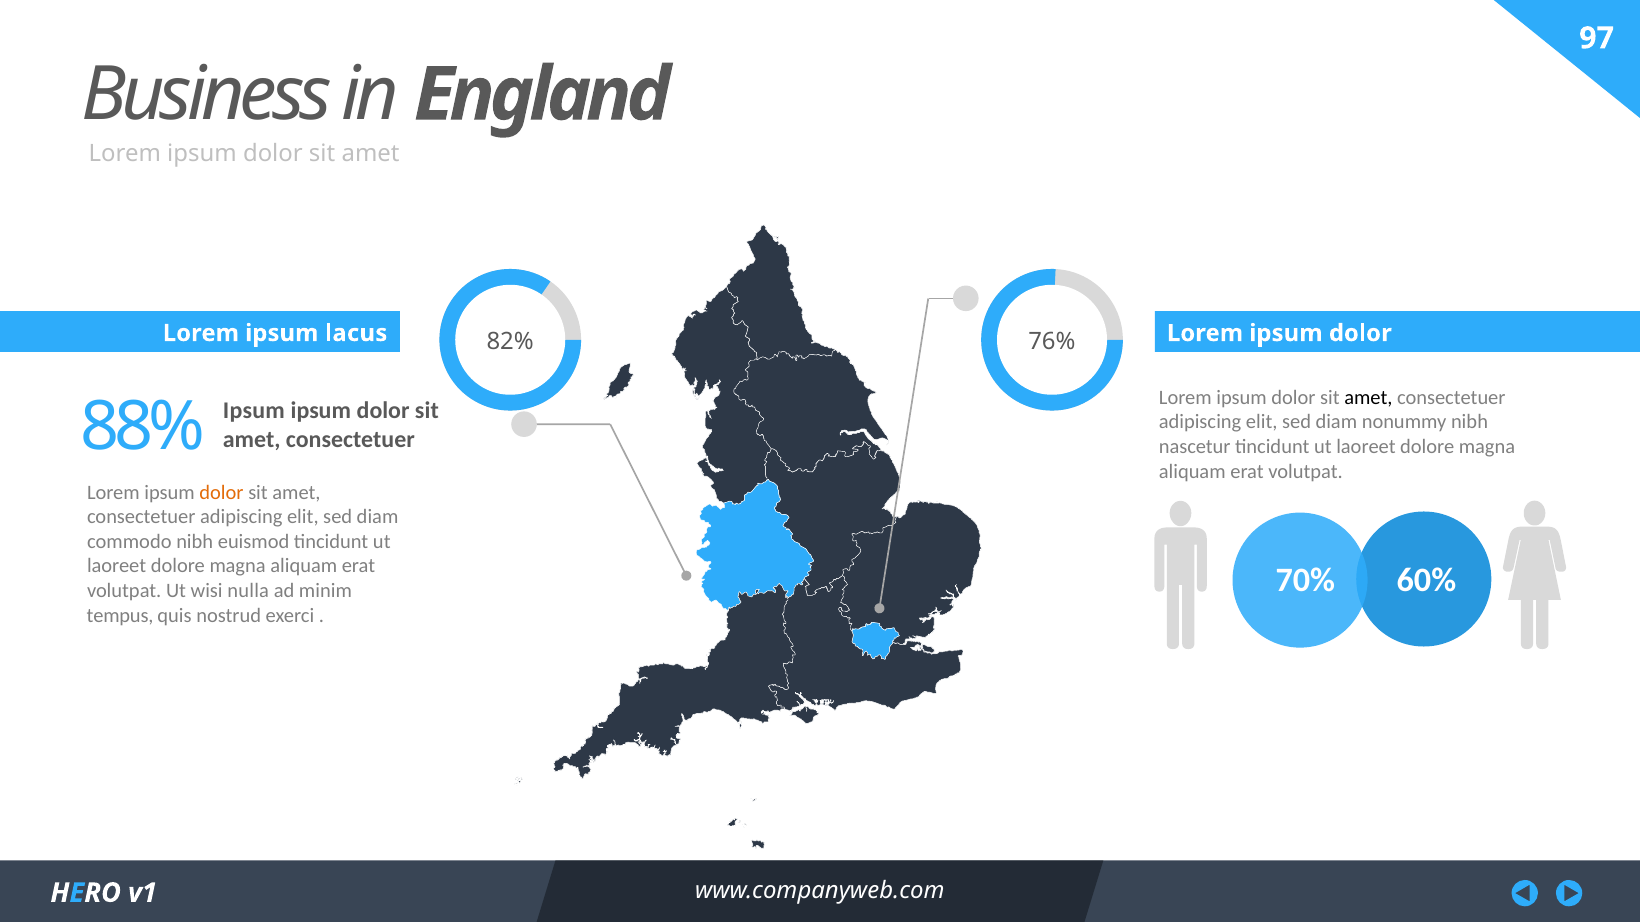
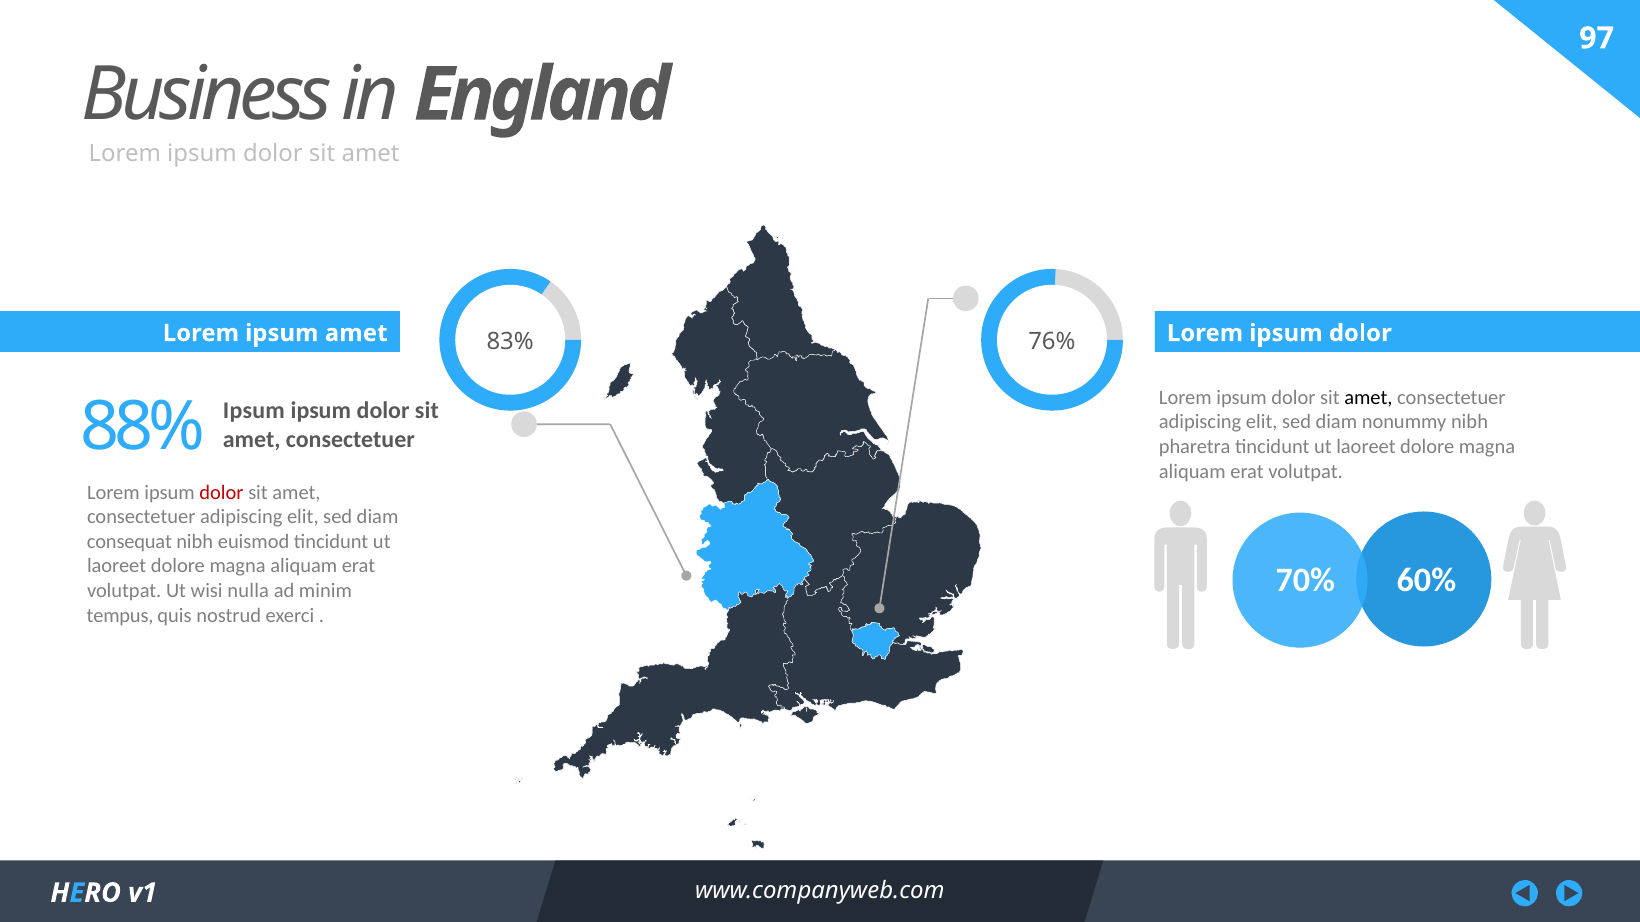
ipsum lacus: lacus -> amet (356, 333)
82%: 82% -> 83% (510, 342)
nascetur: nascetur -> pharetra (1195, 447)
dolor colour: orange -> red (221, 493)
commodo: commodo -> consequat (129, 542)
